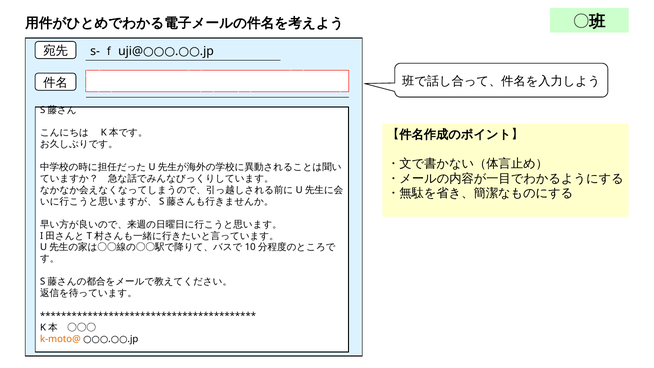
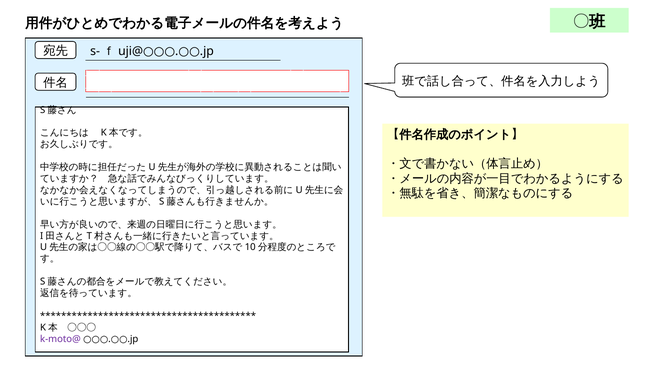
k-moto@ colour: orange -> purple (60, 339)
